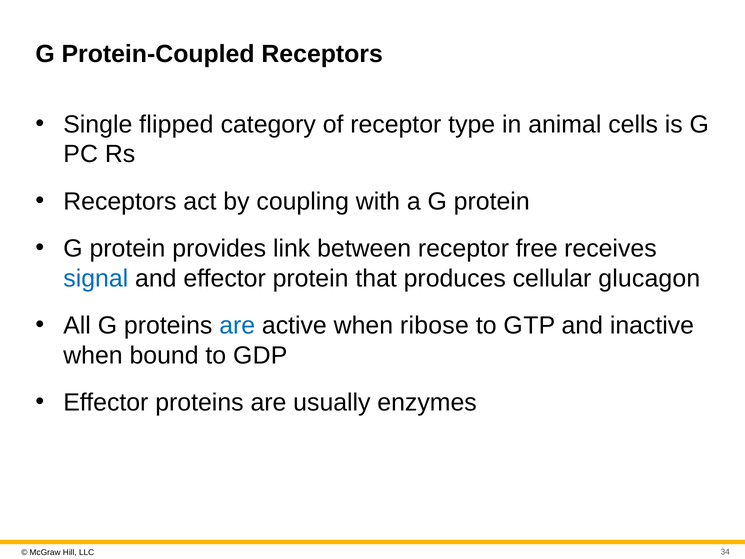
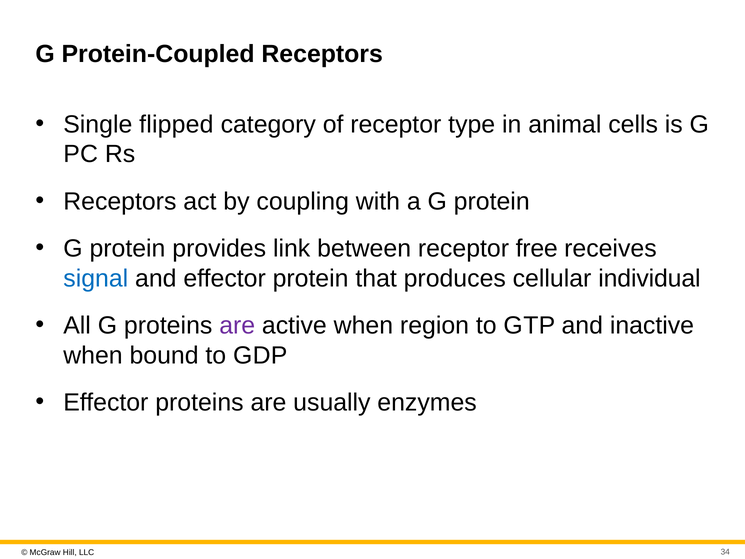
glucagon: glucagon -> individual (649, 278)
are colour: blue -> purple (237, 325)
ribose: ribose -> region (435, 325)
